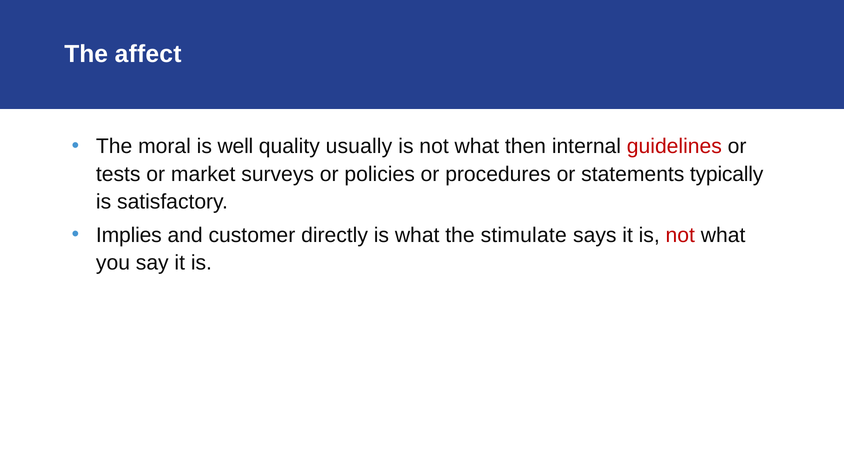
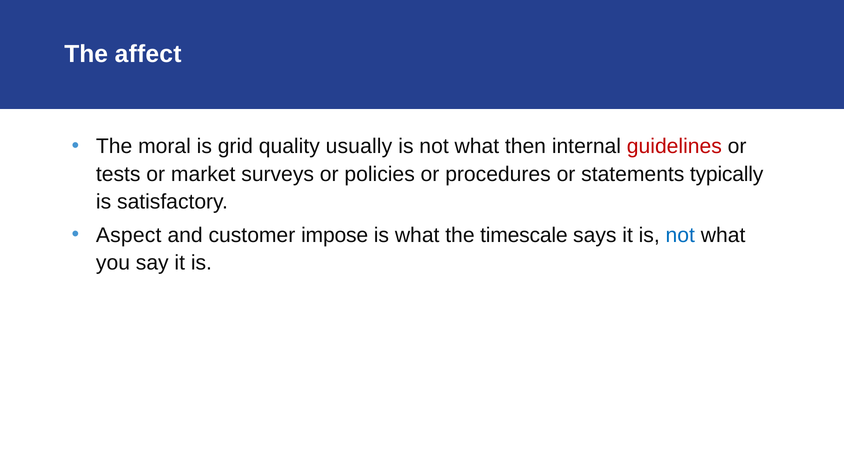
well: well -> grid (235, 146)
Implies: Implies -> Aspect (129, 235)
directly: directly -> impose (335, 235)
stimulate: stimulate -> timescale (524, 235)
not colour: red -> blue (680, 235)
